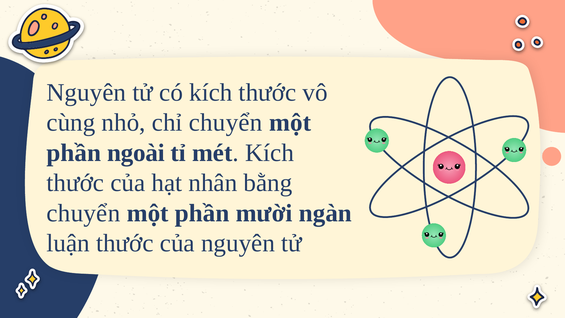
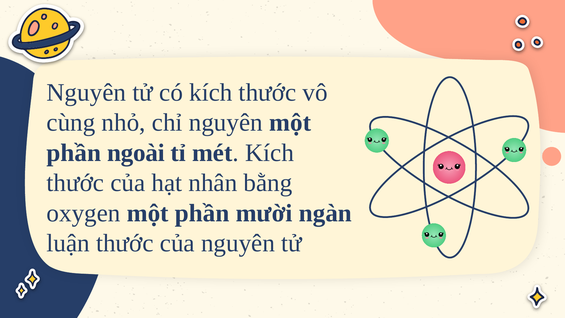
chỉ chuyển: chuyển -> nguyên (226, 123)
chuyển: chuyển -> oxygen (84, 213)
